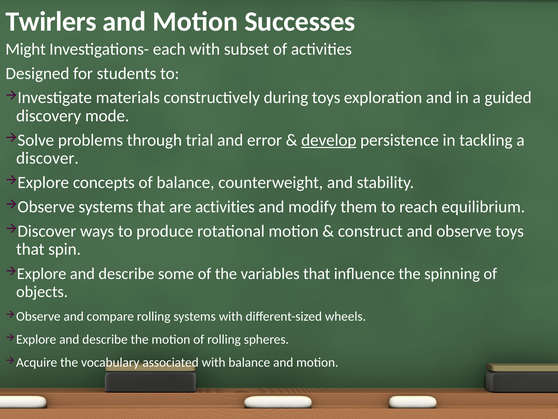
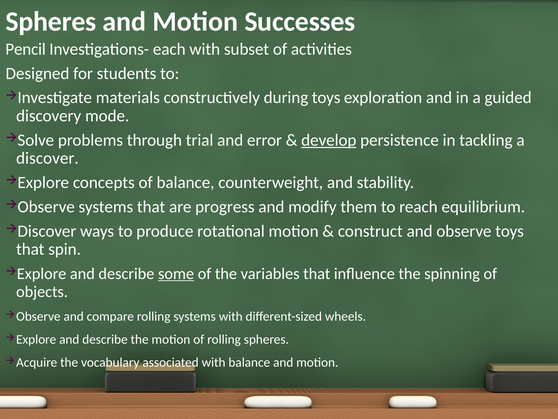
Twirlers: Twirlers -> Spheres (51, 21)
Might: Might -> Pencil (26, 49)
are activities: activities -> progress (225, 207)
some underline: none -> present (176, 273)
